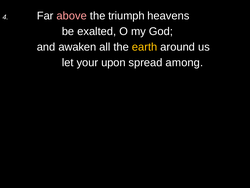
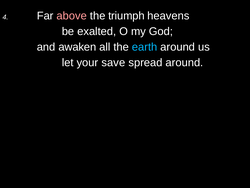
earth colour: yellow -> light blue (145, 47)
upon: upon -> save (113, 62)
spread among: among -> around (184, 62)
